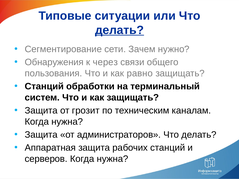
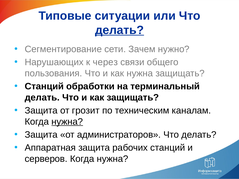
Обнаружения: Обнаружения -> Нарушающих (54, 62)
как равно: равно -> нужна (140, 73)
систем: систем -> делать (42, 98)
нужна underline: none -> present (67, 122)
